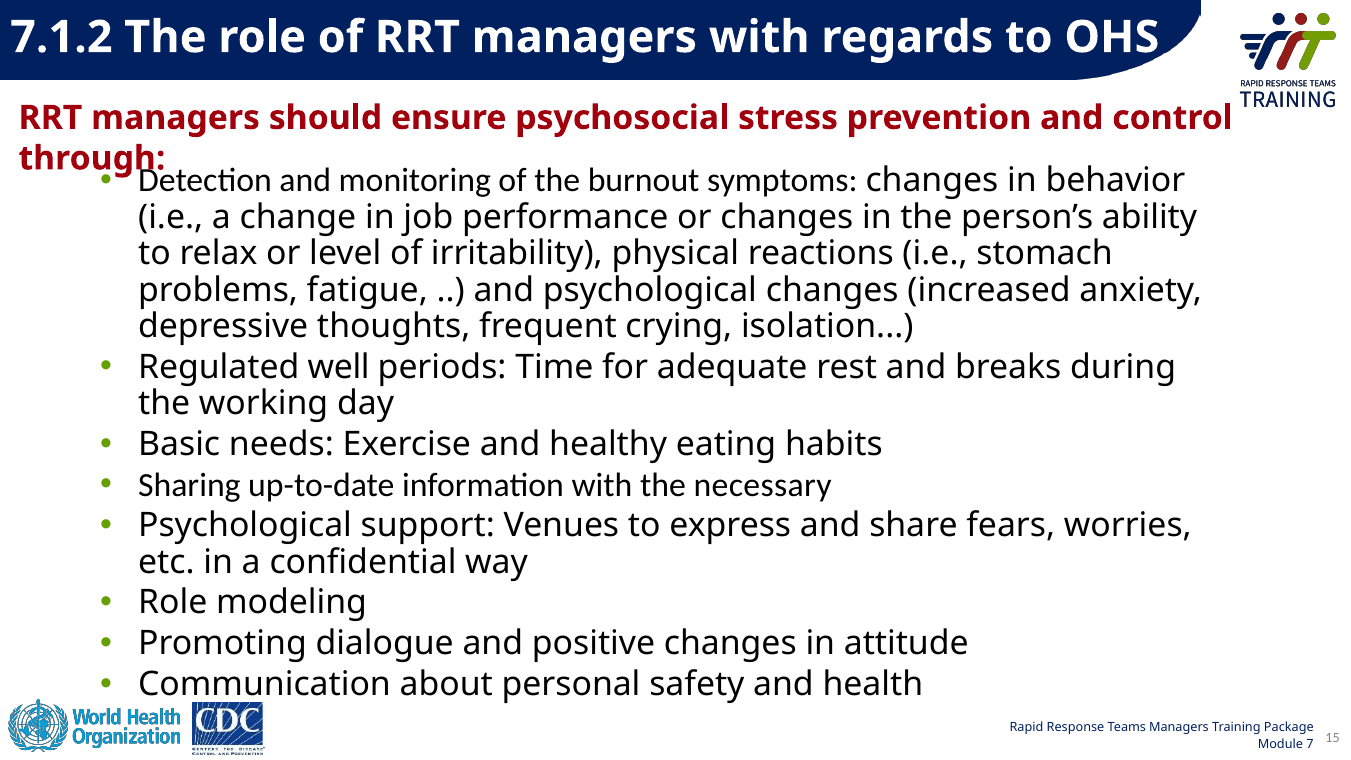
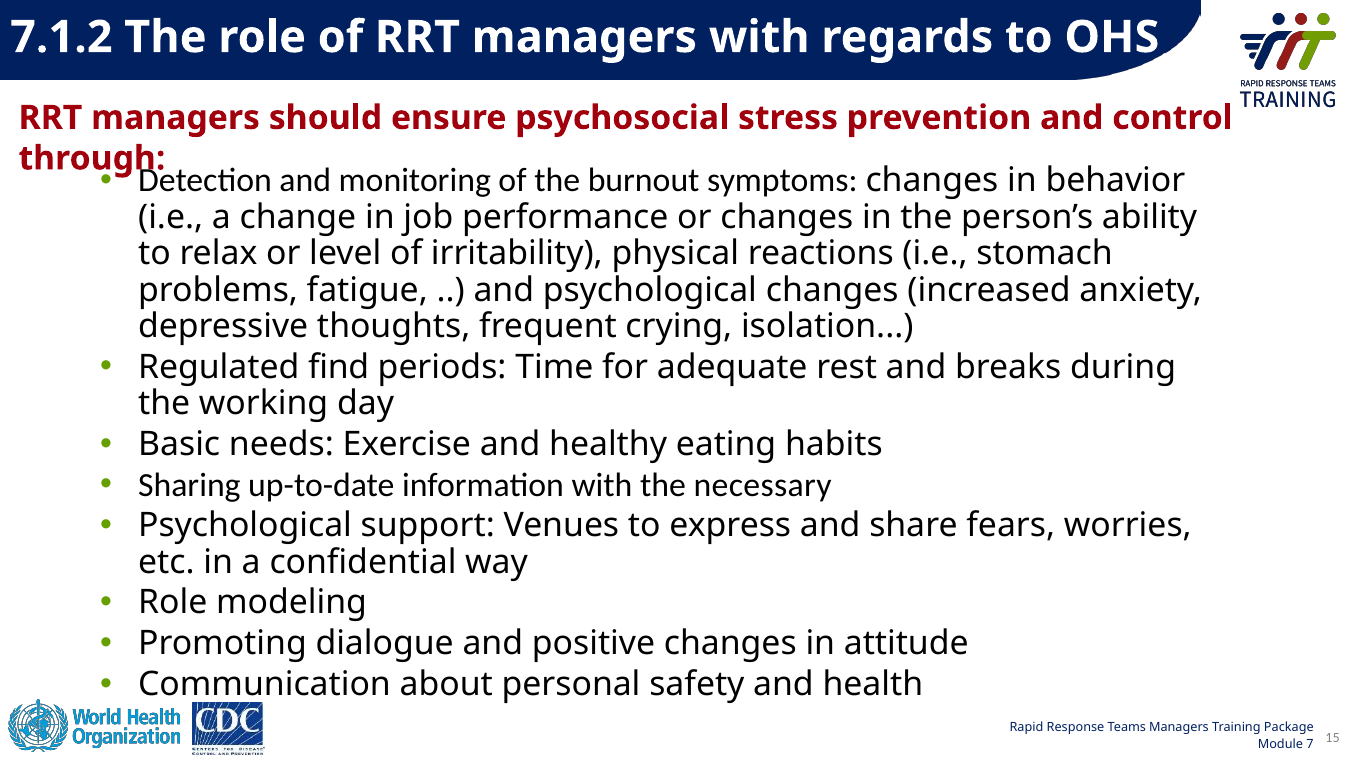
well: well -> find (339, 367)
